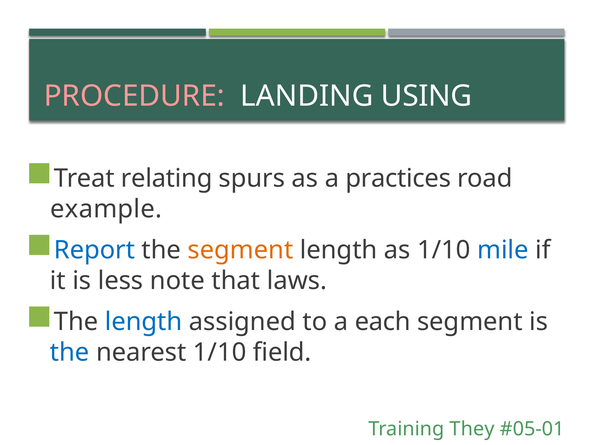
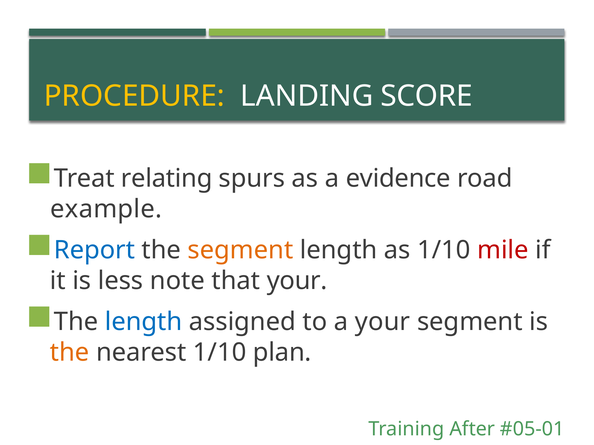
PROCEDURE colour: pink -> yellow (134, 96)
USING: USING -> SCORE (427, 96)
practices: practices -> evidence (398, 179)
mile colour: blue -> red (503, 250)
that laws: laws -> your (297, 281)
a each: each -> your (383, 322)
the colour: blue -> orange (70, 353)
field: field -> plan (282, 353)
They: They -> After (472, 429)
